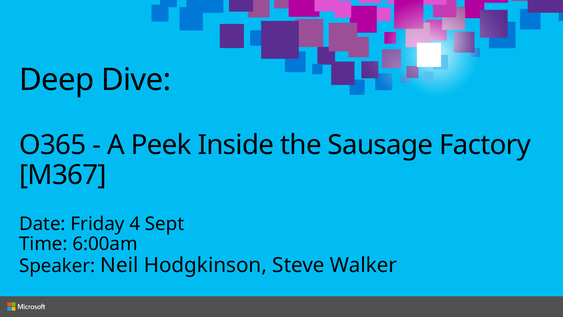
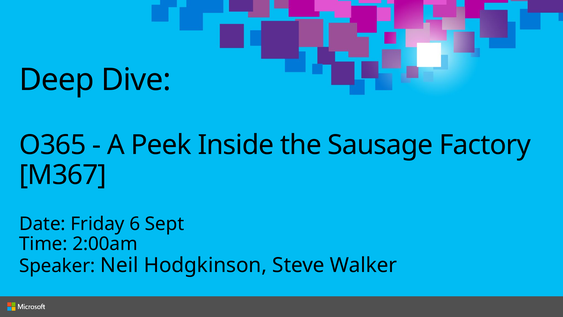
4: 4 -> 6 (135, 224)
6:00am: 6:00am -> 2:00am (105, 244)
